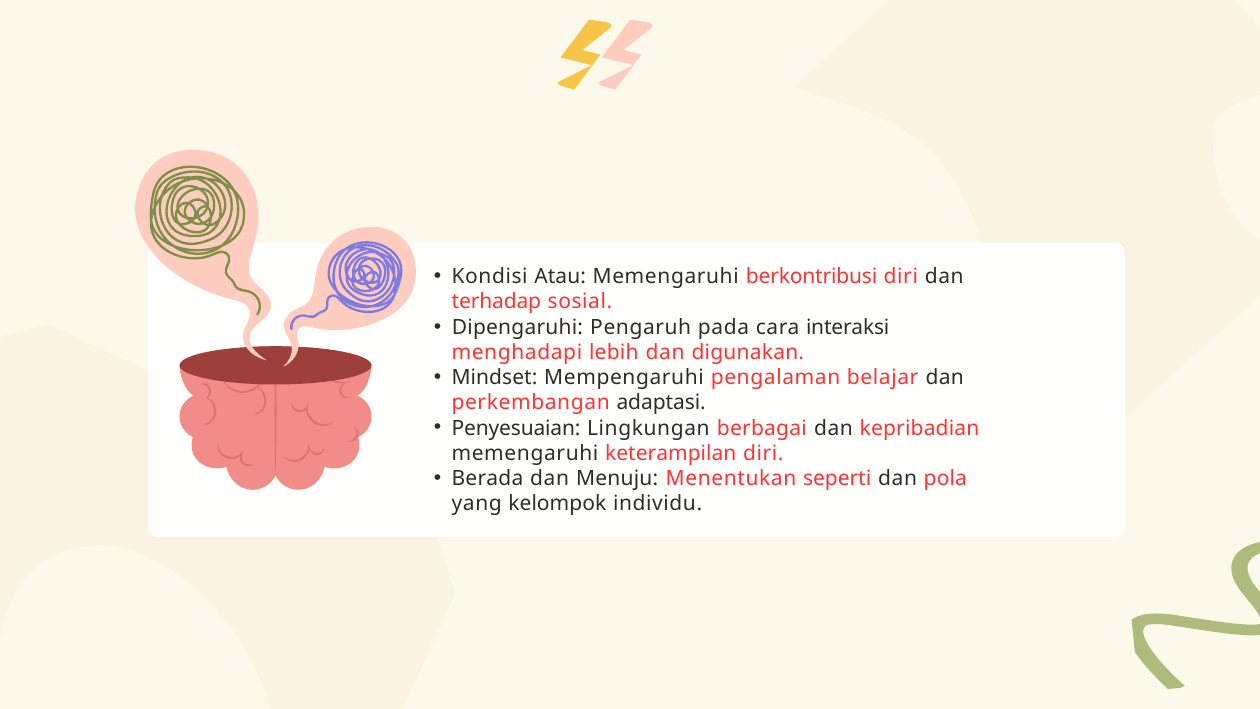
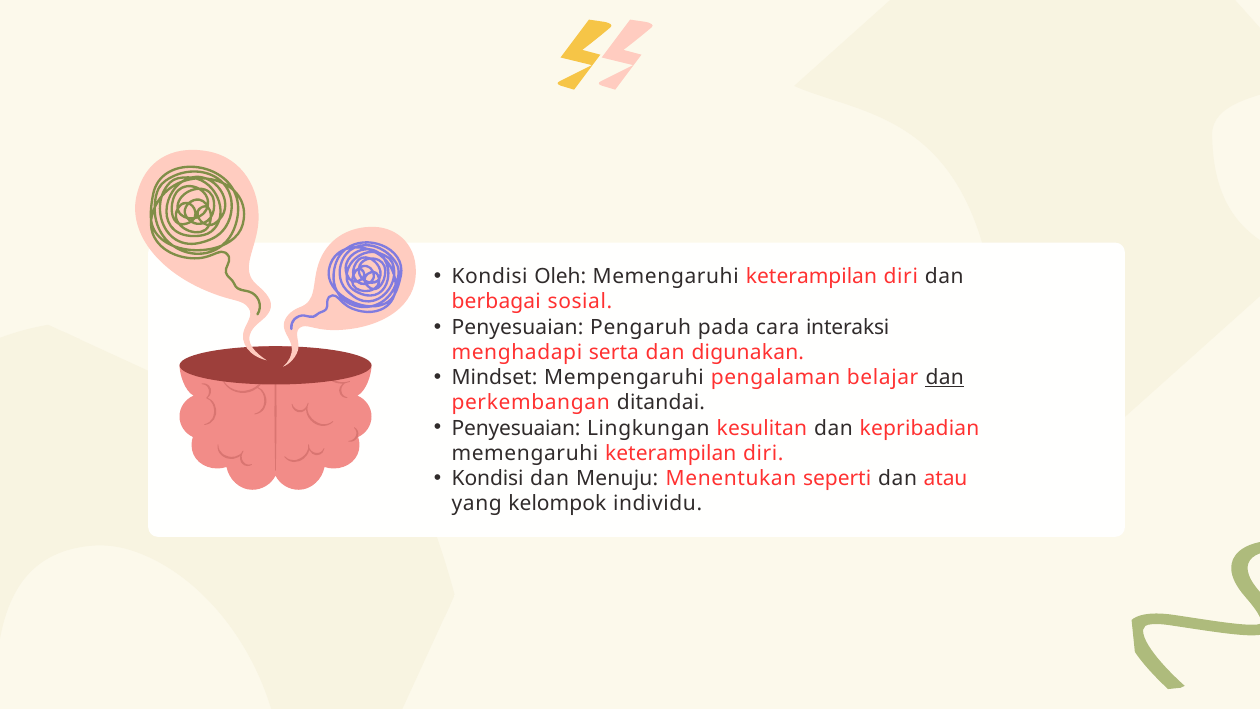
Atau: Atau -> Oleh (560, 277)
berkontribusi: berkontribusi -> keterampilan (811, 277)
terhadap: terhadap -> berbagai (496, 302)
Dipengaruhi: Dipengaruhi -> Penyesuaian (518, 327)
lebih: lebih -> serta (614, 352)
dan underline: none -> present (945, 378)
adaptasi: adaptasi -> ditandai (661, 403)
berbagai: berbagai -> kesulitan (762, 428)
Berada: Berada -> Kondisi (488, 478)
pola: pola -> atau (946, 478)
